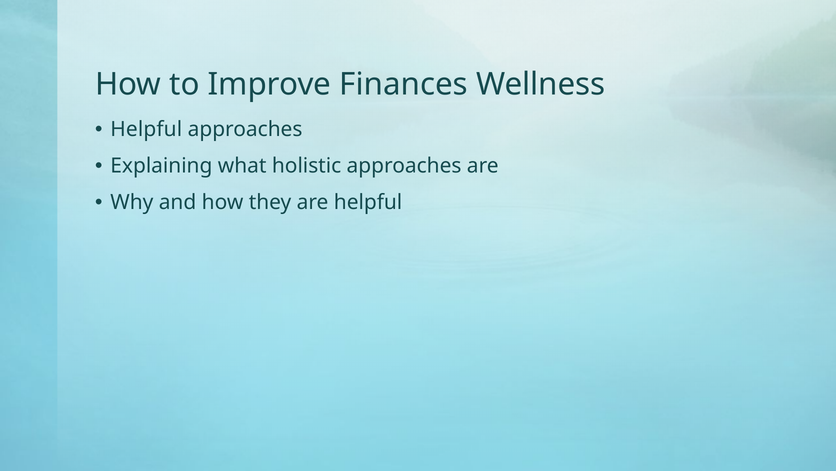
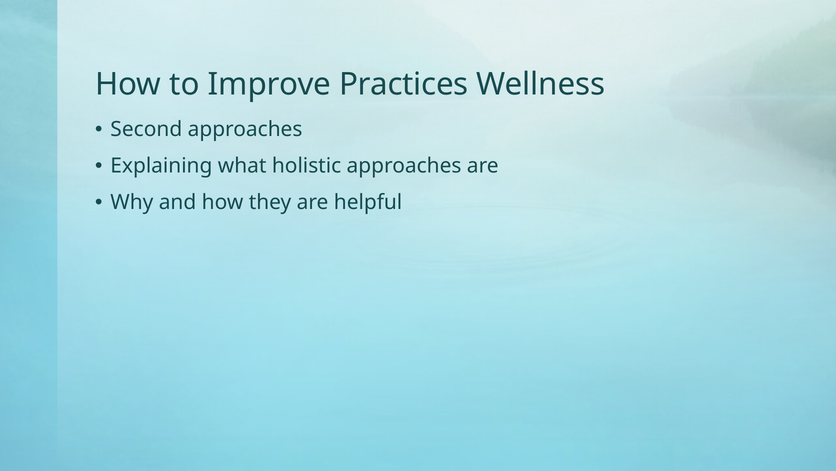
Finances: Finances -> Practices (404, 84)
Helpful: Helpful -> Second (146, 129)
